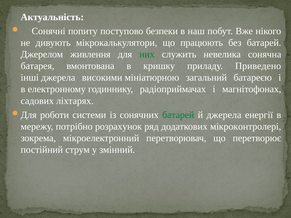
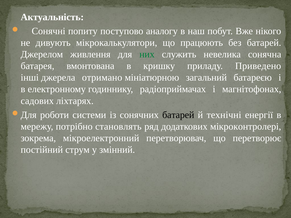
безпеки: безпеки -> аналогу (162, 31)
високими: високими -> отримано (102, 78)
батарей colour: green -> black (178, 115)
й джерела: джерела -> технічні (224, 115)
розрахунок: розрахунок -> становлять (118, 127)
